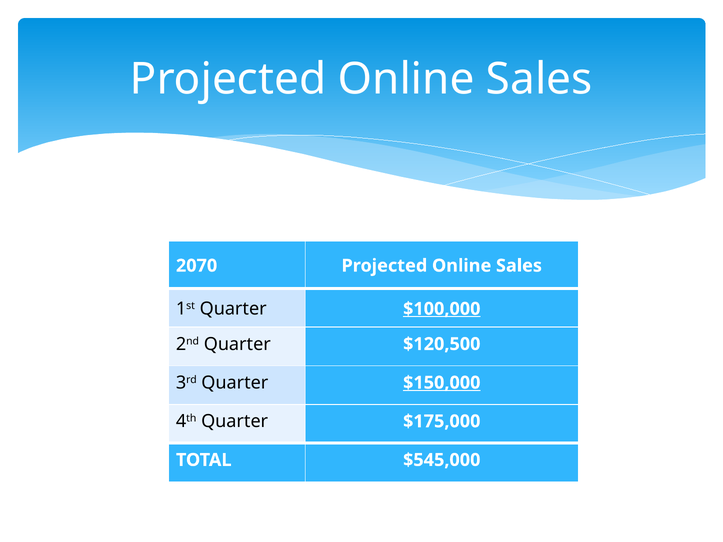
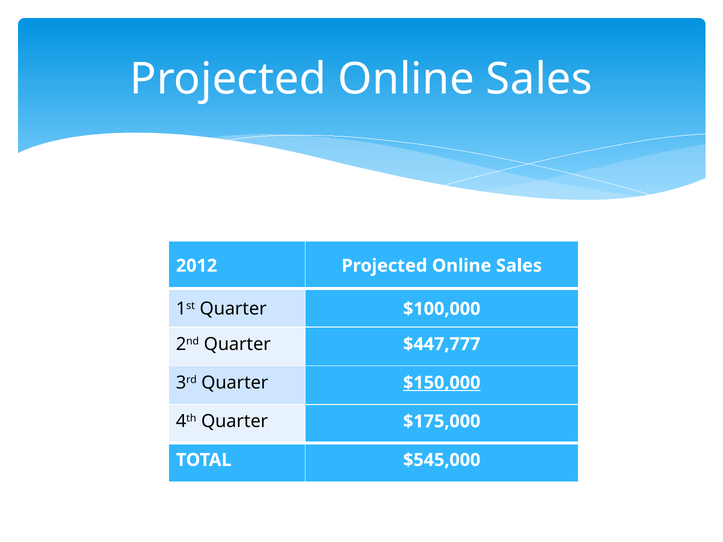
2070: 2070 -> 2012 (197, 266)
$100,000 underline: present -> none (442, 309)
$120,500: $120,500 -> $447,777 (442, 344)
